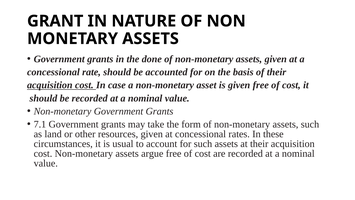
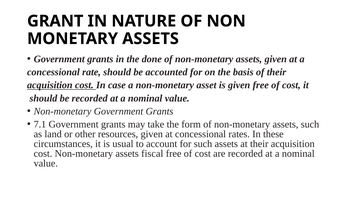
argue: argue -> fiscal (152, 153)
